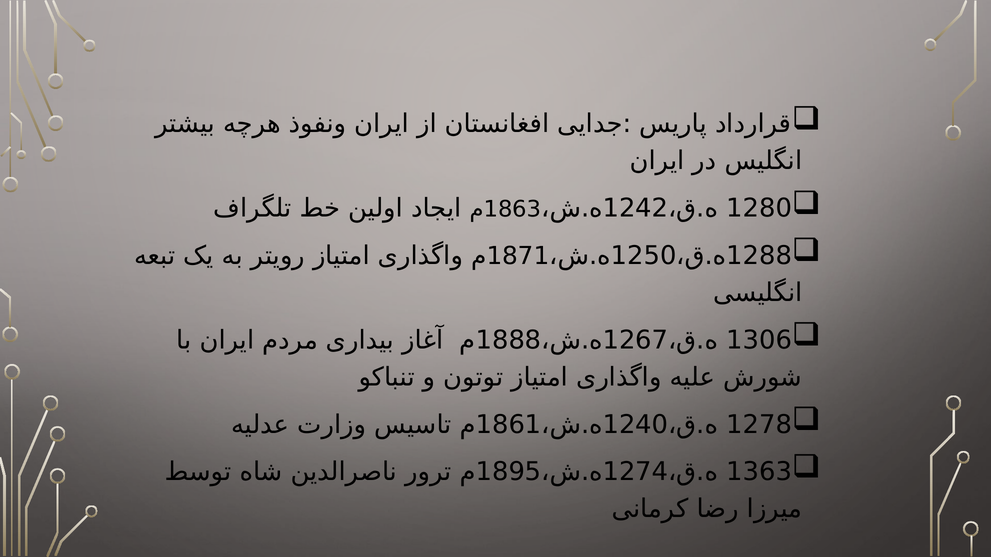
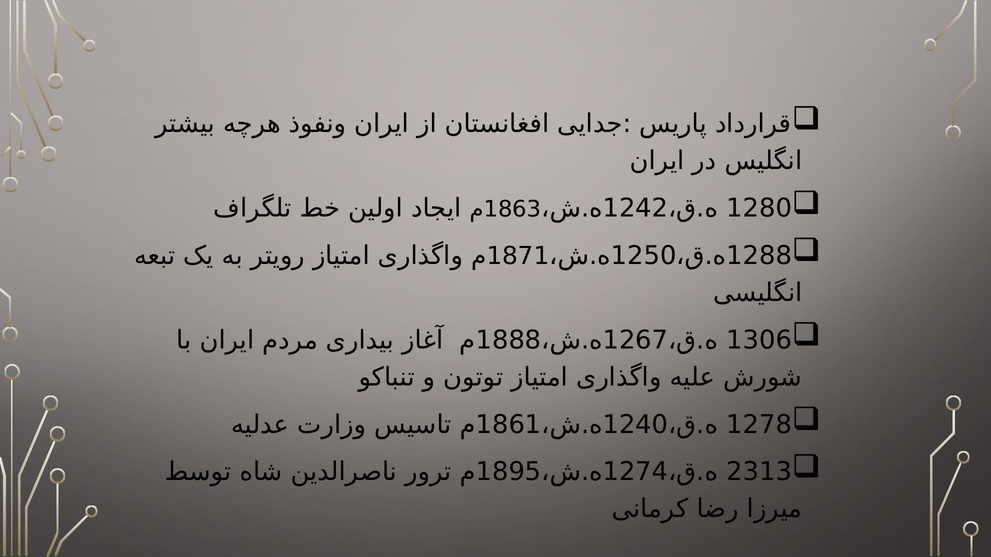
1363: 1363 -> 2313 (759, 472)
